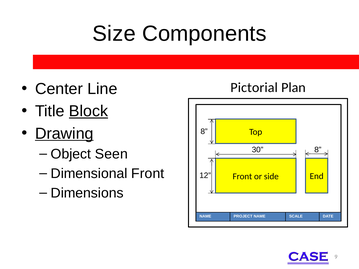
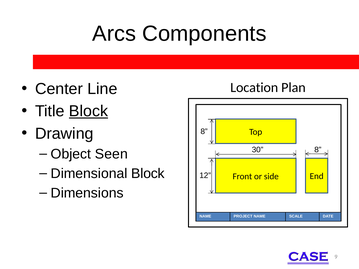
Size: Size -> Arcs (114, 34)
Pictorial: Pictorial -> Location (254, 88)
Drawing underline: present -> none (64, 134)
Dimensional Front: Front -> Block (148, 174)
